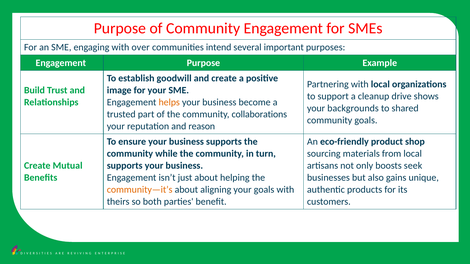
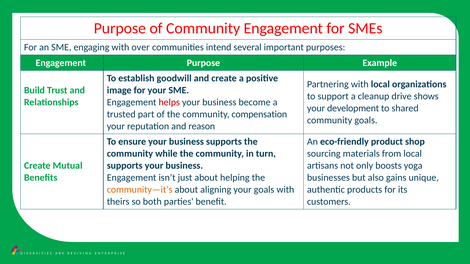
helps colour: orange -> red (169, 102)
backgrounds: backgrounds -> development (353, 108)
collaborations: collaborations -> compensation (259, 114)
seek: seek -> yoga (413, 166)
